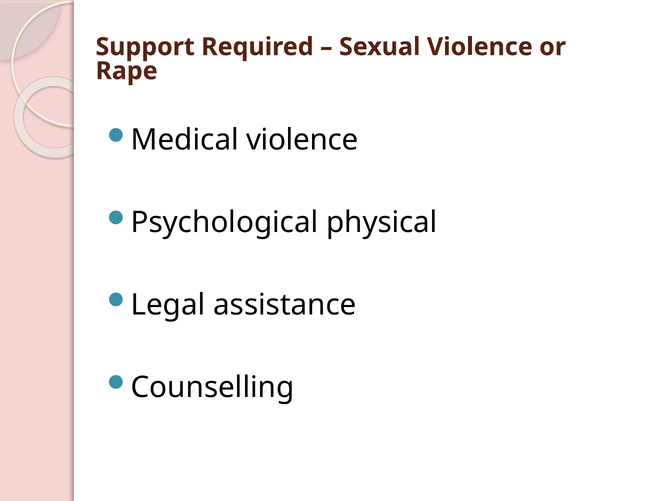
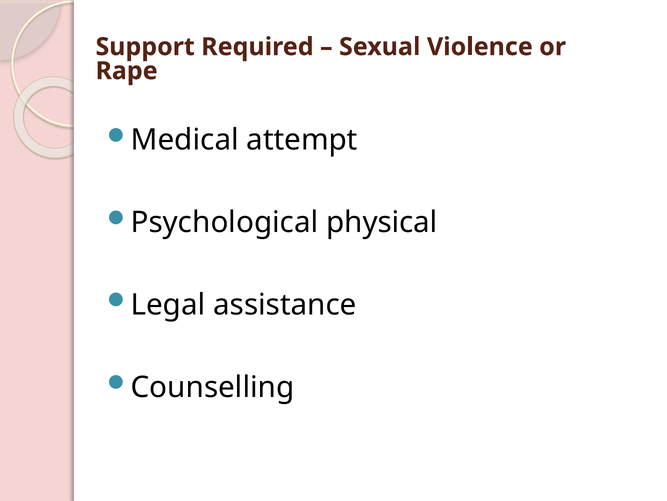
Medical violence: violence -> attempt (302, 140)
